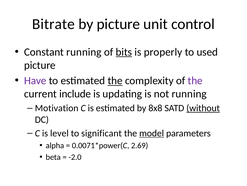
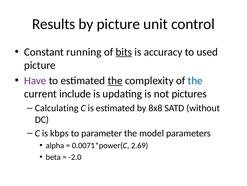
Bitrate: Bitrate -> Results (54, 24)
properly: properly -> accuracy (163, 52)
the colour: purple -> blue (195, 80)
not running: running -> pictures (189, 94)
Motivation: Motivation -> Calculating (57, 108)
without underline: present -> none (203, 108)
level: level -> kbps (59, 133)
significant: significant -> parameter (102, 133)
model underline: present -> none (152, 133)
